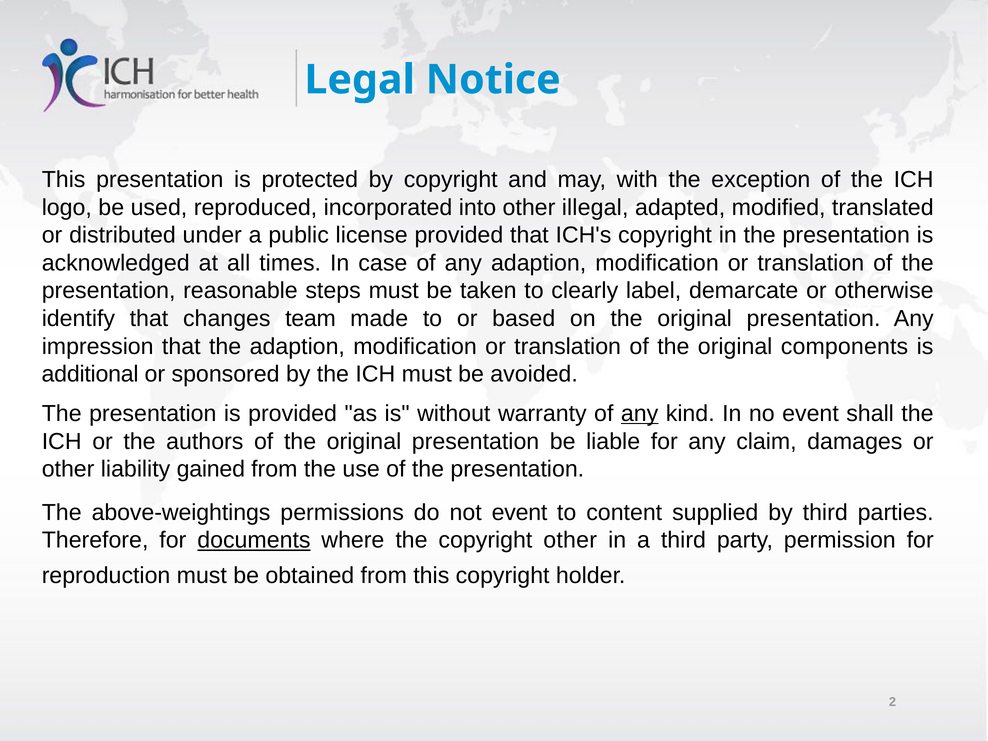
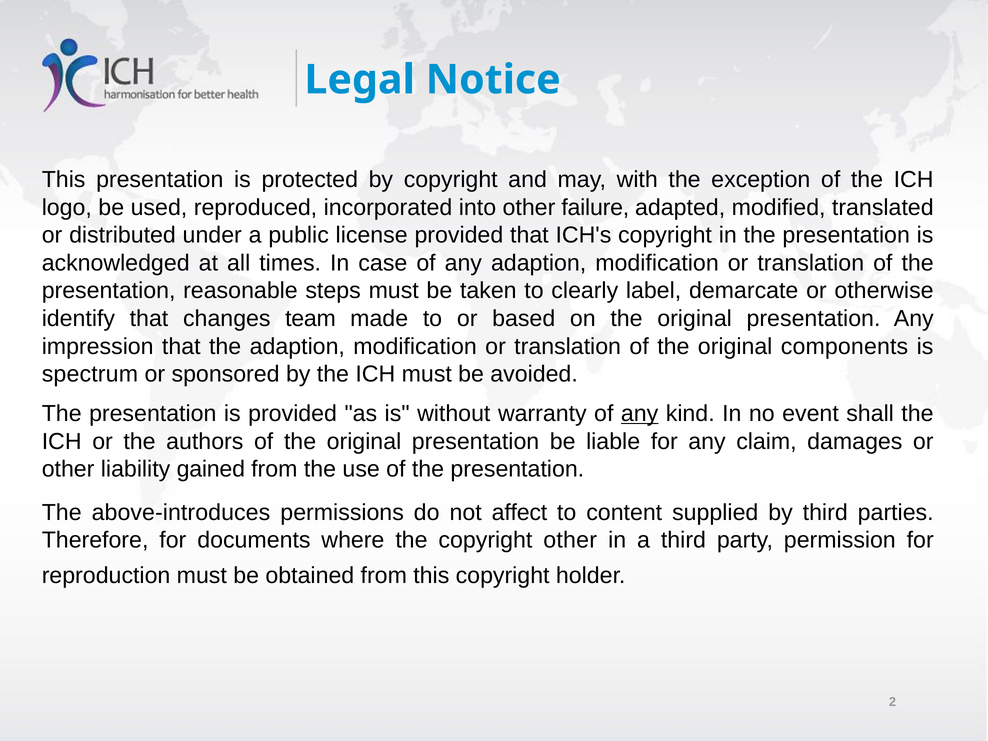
illegal: illegal -> failure (595, 207)
additional: additional -> spectrum (90, 374)
above-weightings: above-weightings -> above-introduces (181, 512)
not event: event -> affect (519, 512)
documents underline: present -> none (254, 540)
